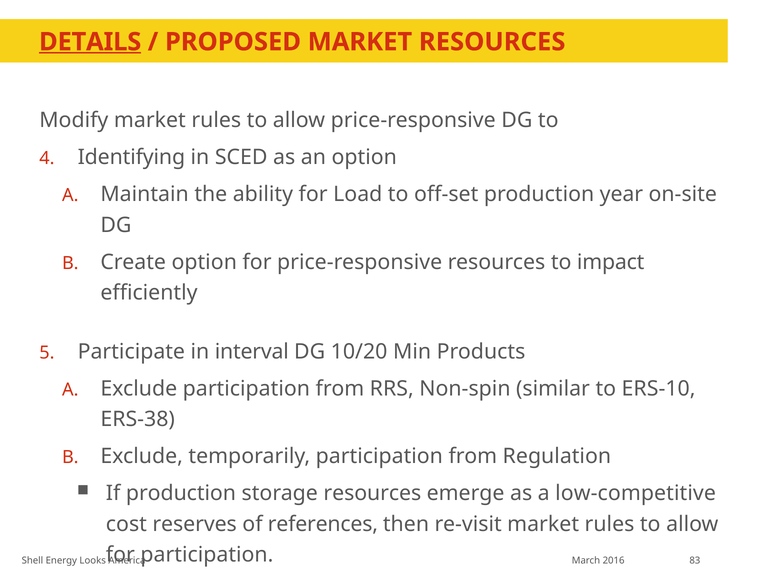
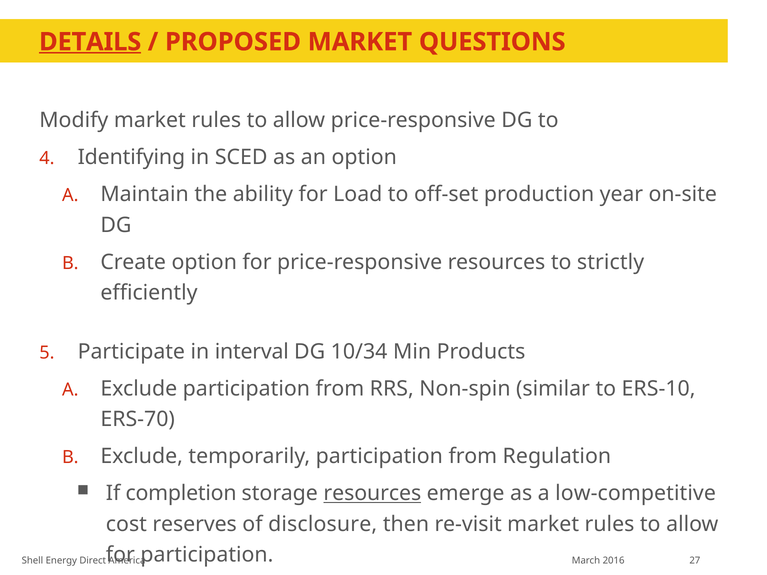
MARKET RESOURCES: RESOURCES -> QUESTIONS (492, 42)
impact: impact -> strictly (611, 262)
10/20: 10/20 -> 10/34 (359, 352)
ERS-38: ERS-38 -> ERS-70 (138, 419)
If production: production -> completion (181, 494)
resources underline: none -> present (372, 494)
references: references -> disclosure (323, 524)
Looks: Looks -> Direct (93, 561)
83: 83 -> 27 (695, 561)
